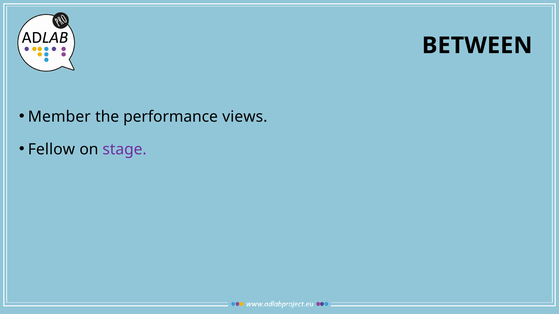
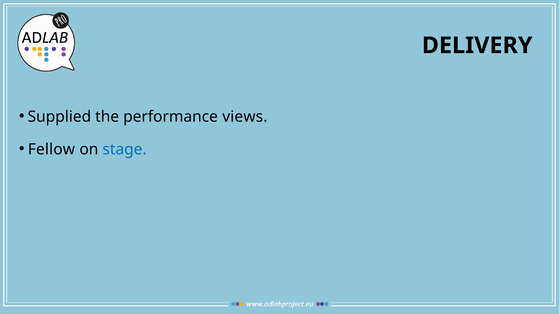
BETWEEN: BETWEEN -> DELIVERY (477, 46)
Member: Member -> Supplied (59, 117)
stage colour: purple -> blue (125, 150)
